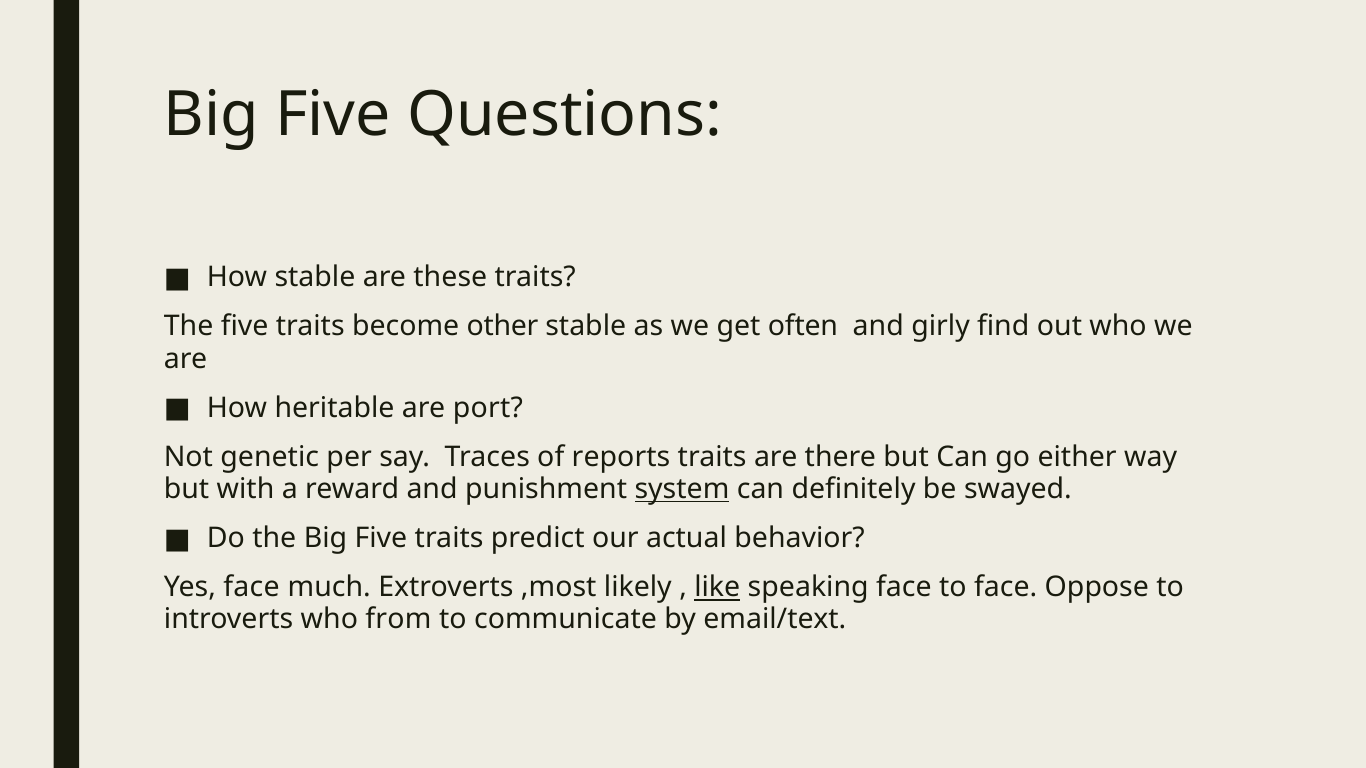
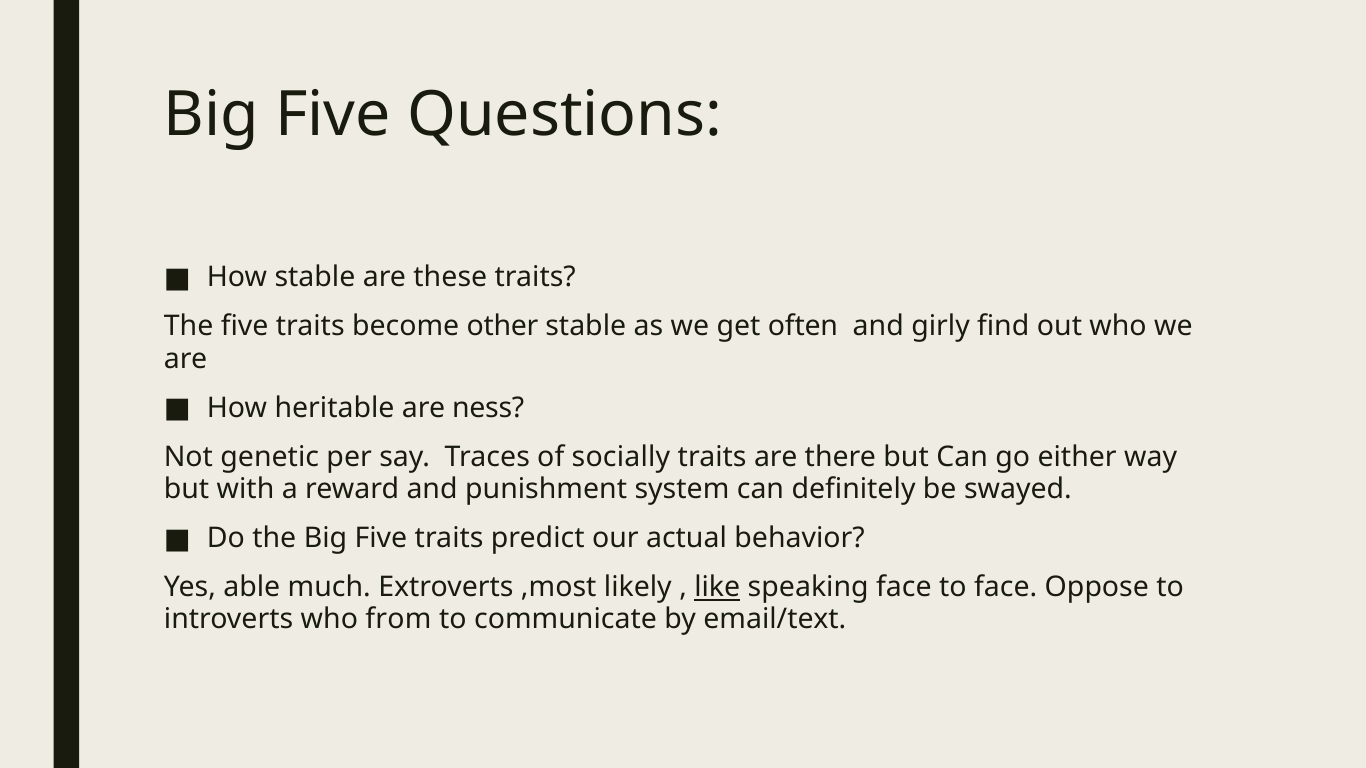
port: port -> ness (488, 408)
reports: reports -> socially (621, 457)
system underline: present -> none (682, 489)
Yes face: face -> able (252, 588)
